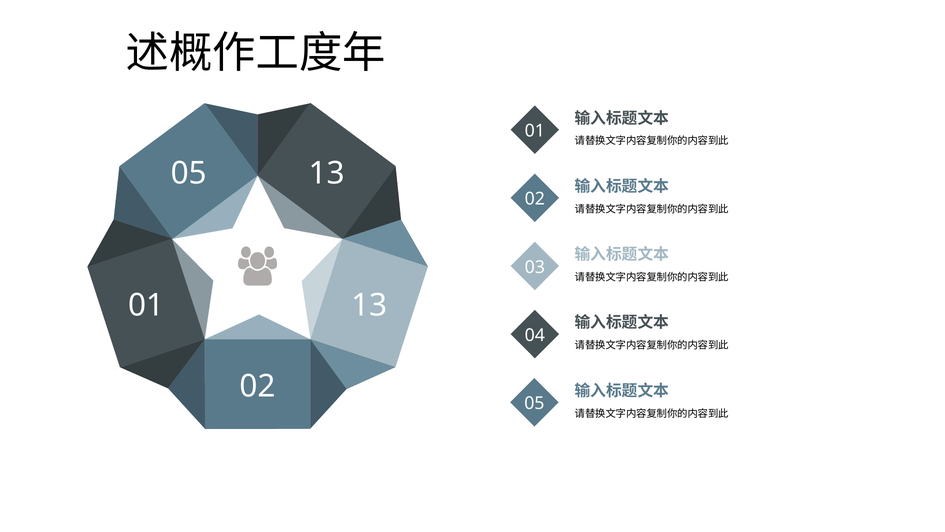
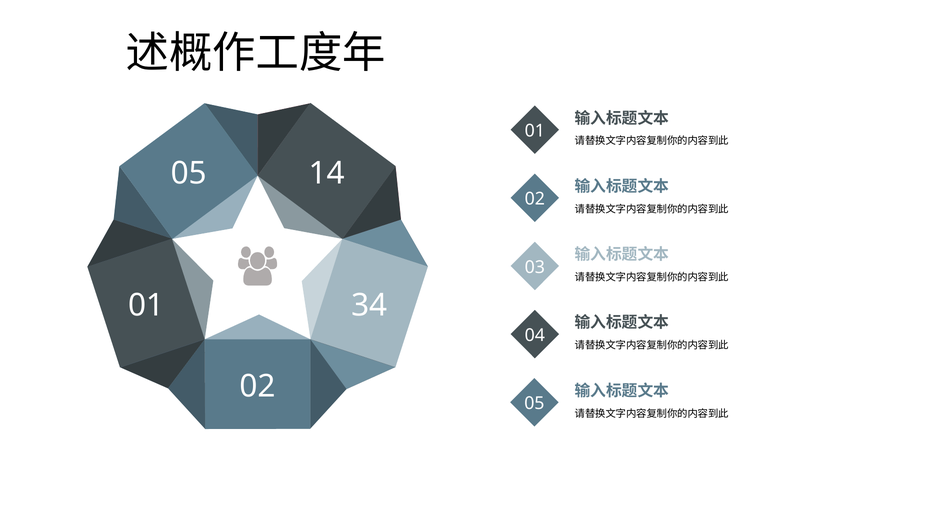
05 13: 13 -> 14 (327, 173)
01 13: 13 -> 34 (369, 305)
